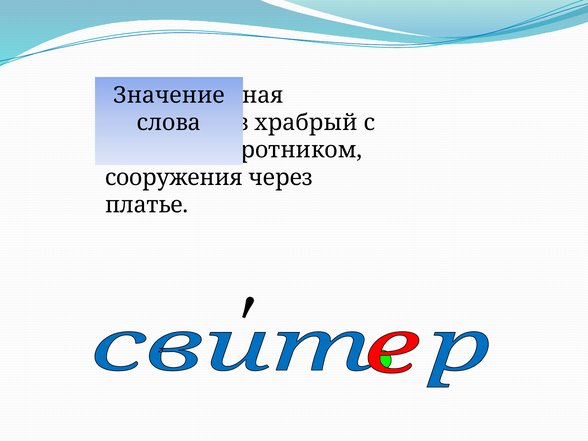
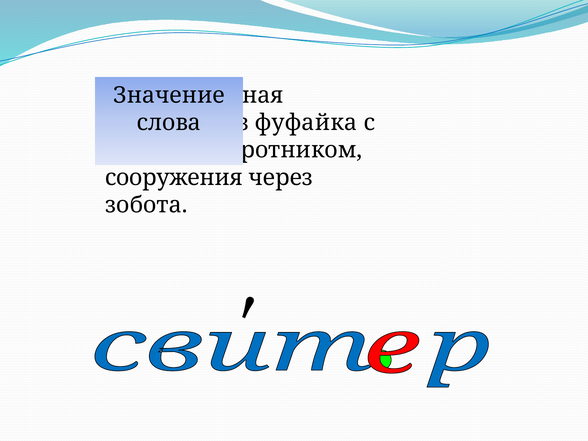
храбрый: храбрый -> фуфайка (306, 123)
платье: платье -> зобота (146, 205)
